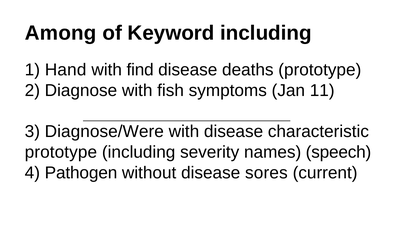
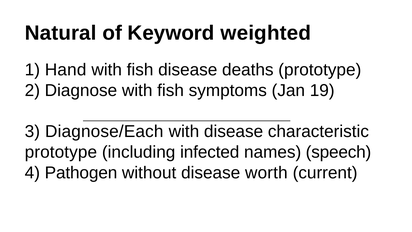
Among: Among -> Natural (61, 33)
Keyword including: including -> weighted (266, 33)
find: find -> fish (140, 70)
11: 11 -> 19 (322, 90)
Diagnose/Were: Diagnose/Were -> Diagnose/Each (104, 131)
severity: severity -> infected (210, 152)
sores: sores -> worth (266, 173)
